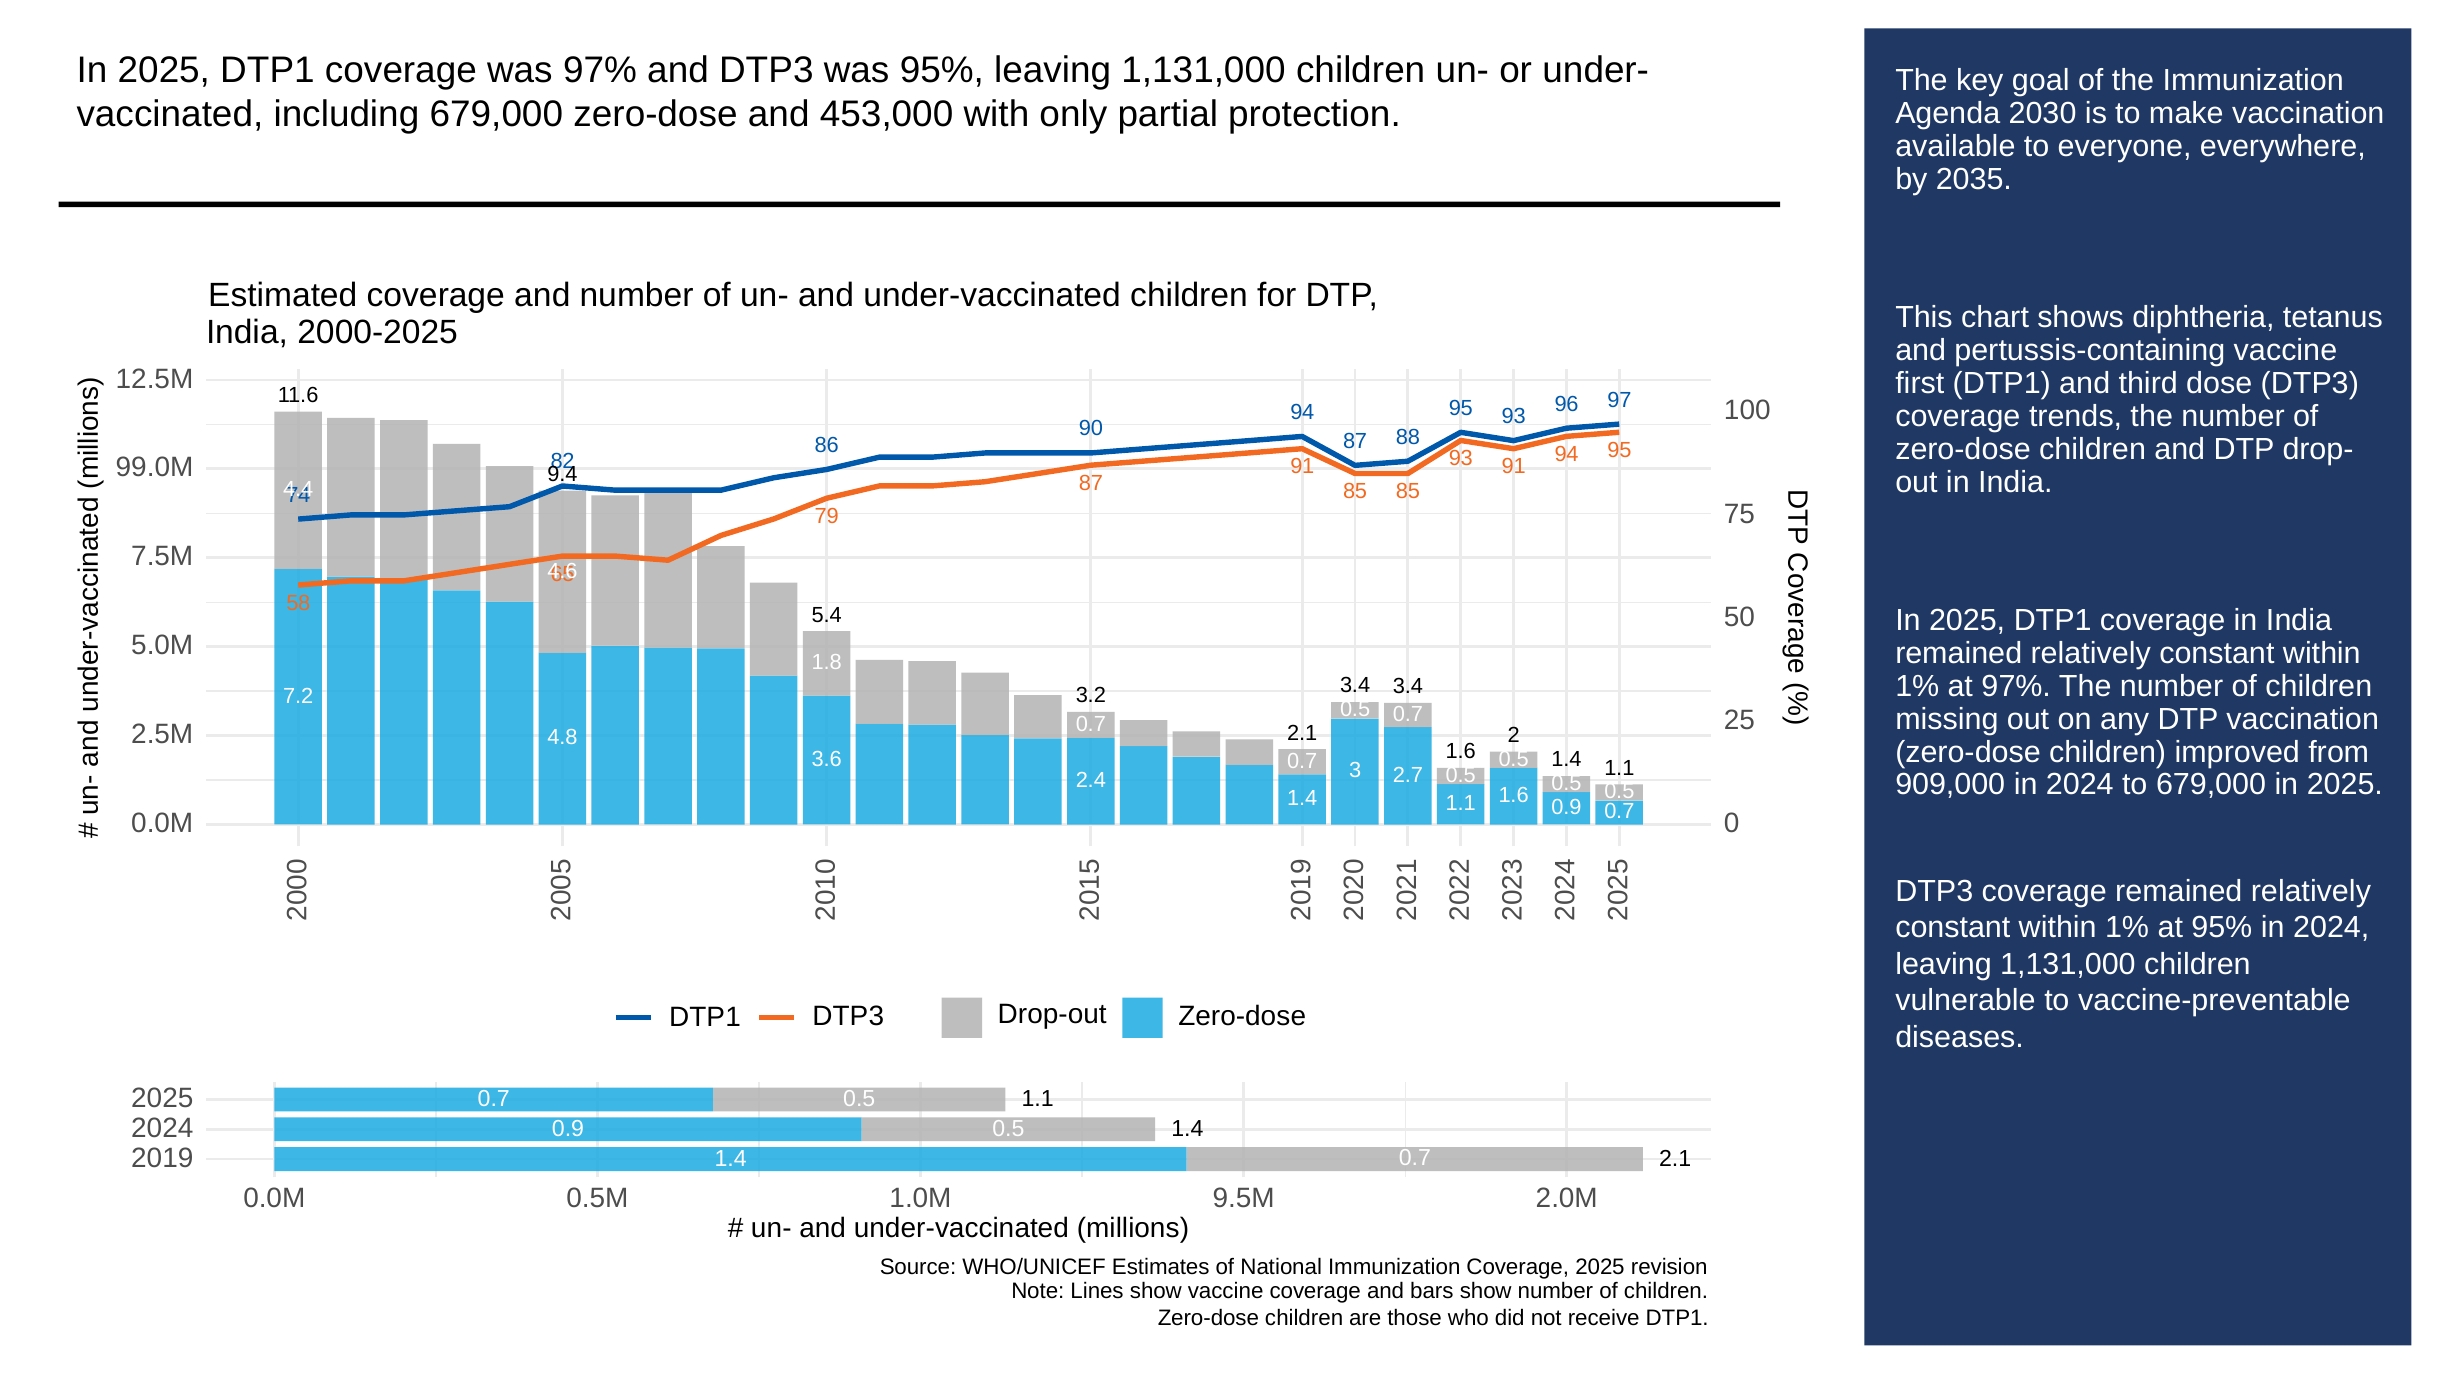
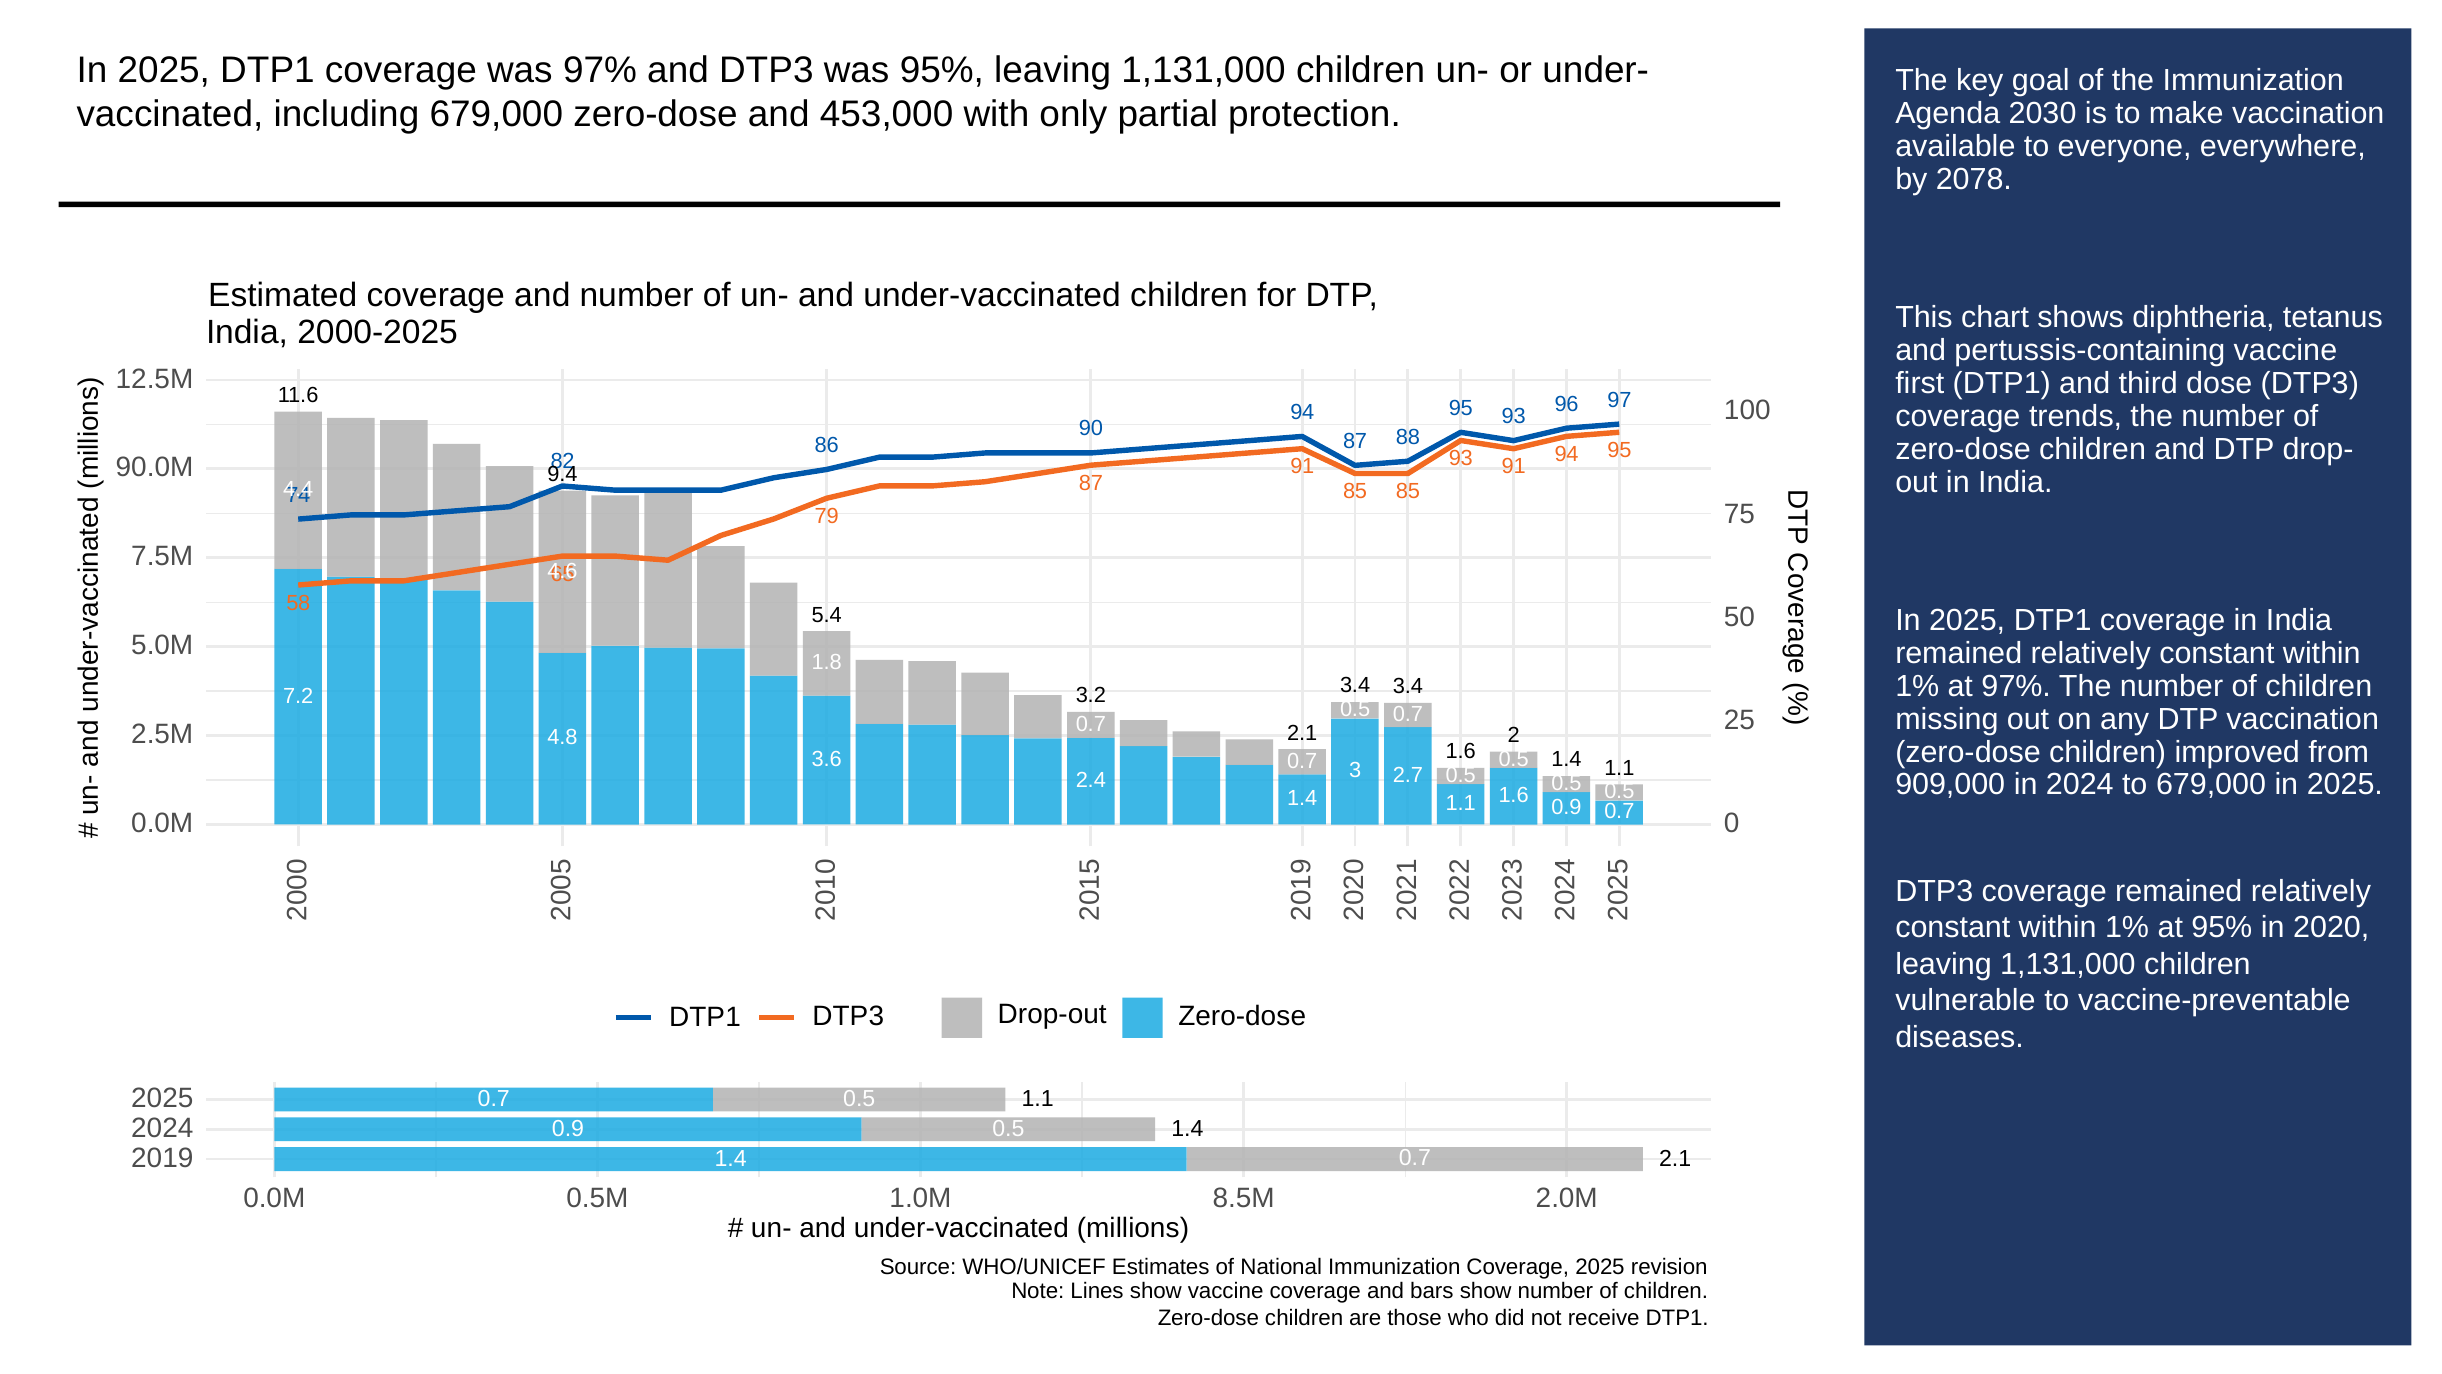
2035: 2035 -> 2078 (1974, 179)
99.0M: 99.0M -> 90.0M (155, 468)
95% in 2024: 2024 -> 2020 (2331, 927)
9.5M: 9.5M -> 8.5M (1244, 1198)
